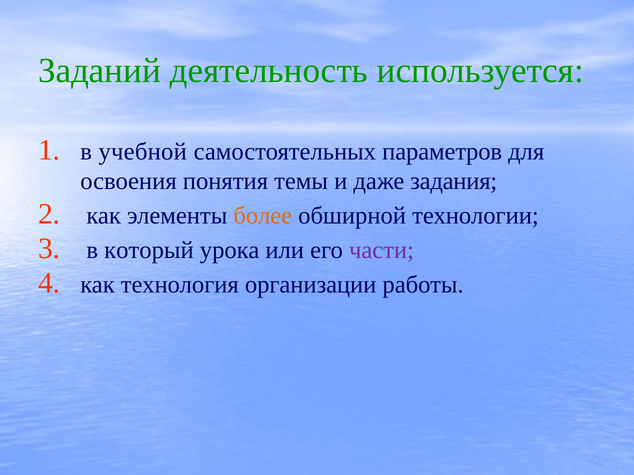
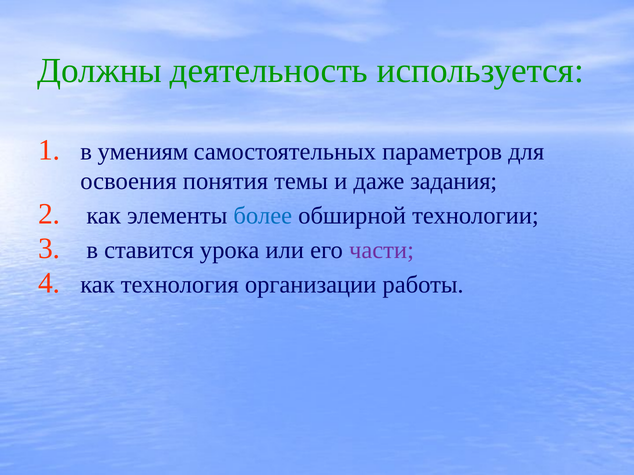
Заданий: Заданий -> Должны (100, 71)
учебной: учебной -> умениям (143, 152)
более colour: orange -> blue (263, 216)
который: который -> ставится (149, 250)
